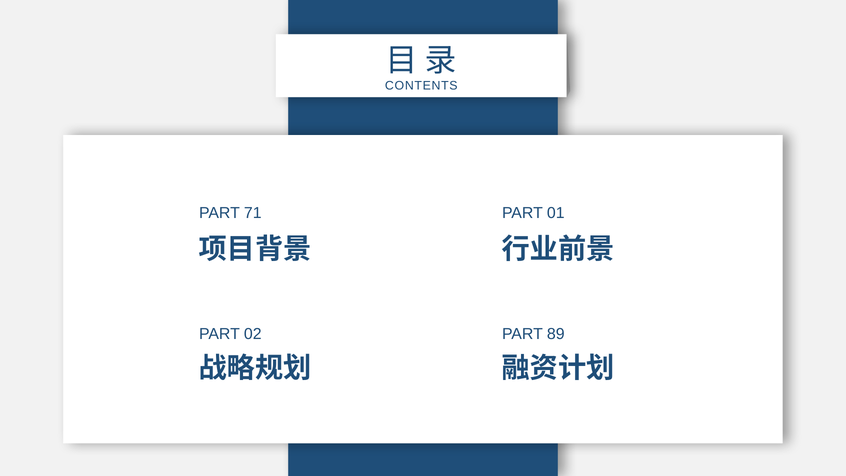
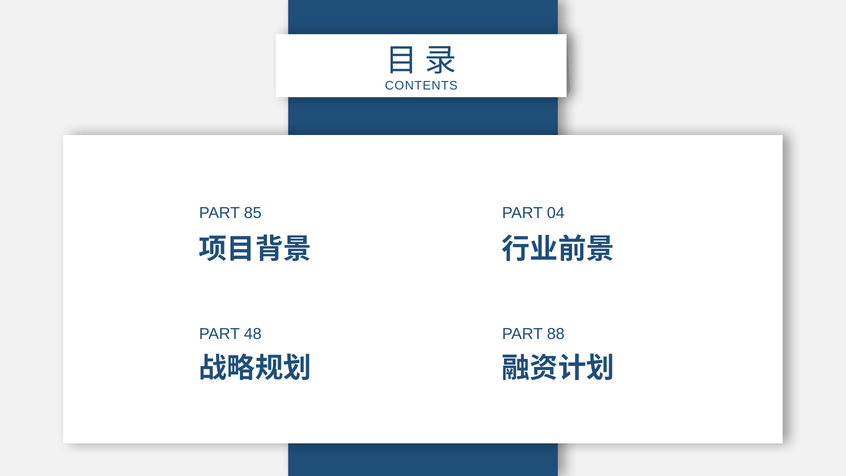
71: 71 -> 85 (253, 213)
01: 01 -> 04 (556, 213)
02: 02 -> 48 (253, 334)
89: 89 -> 88 (556, 334)
